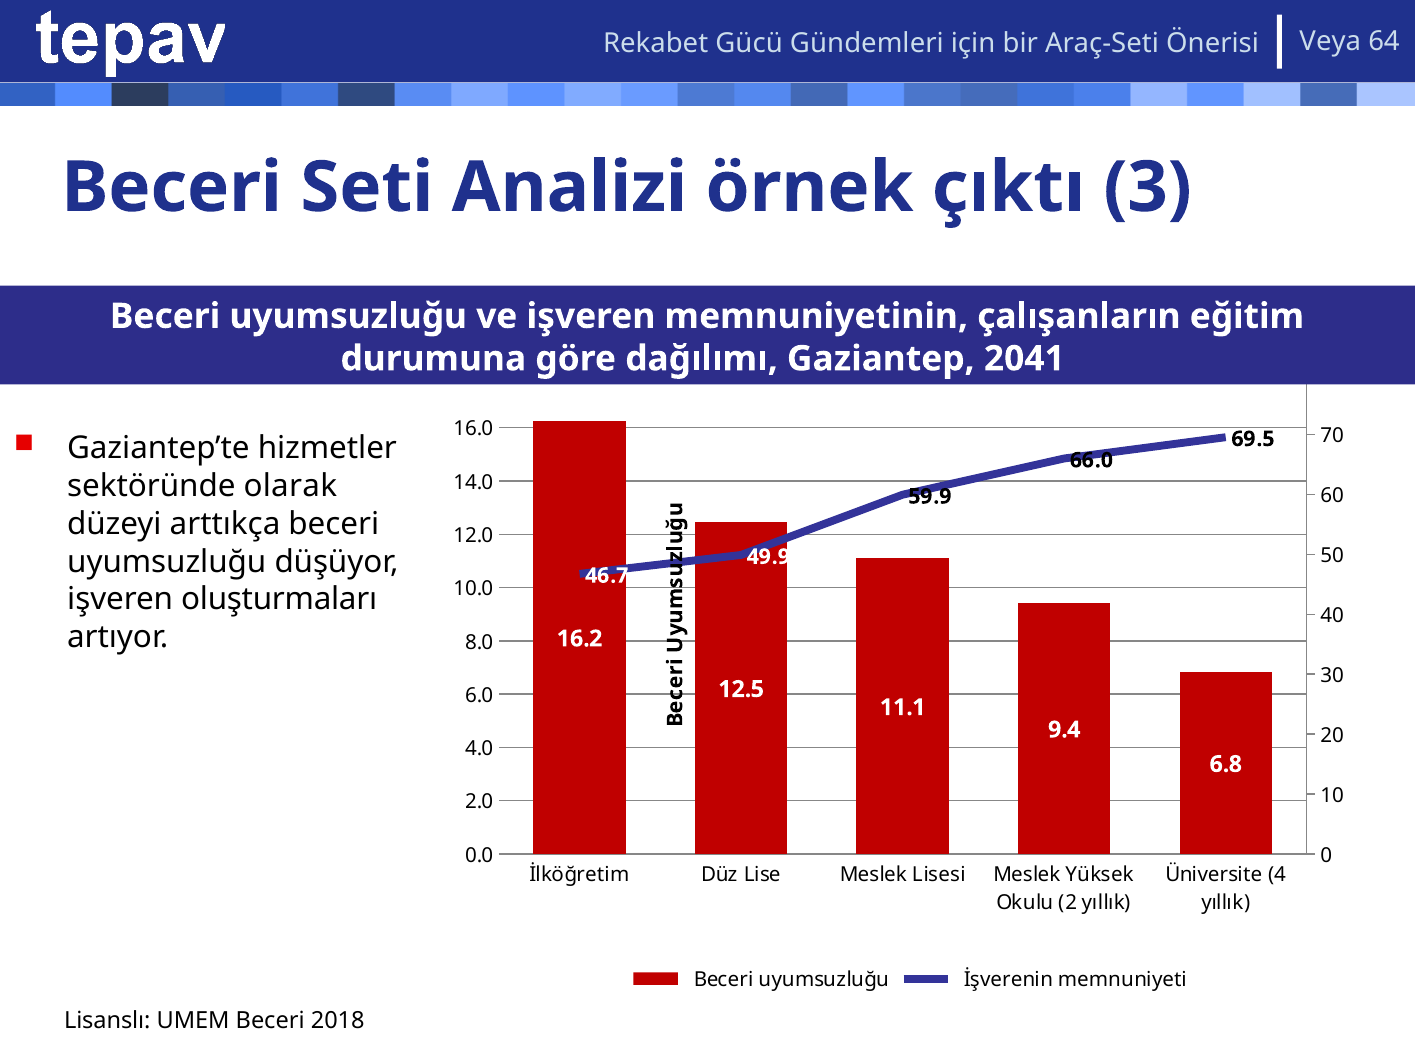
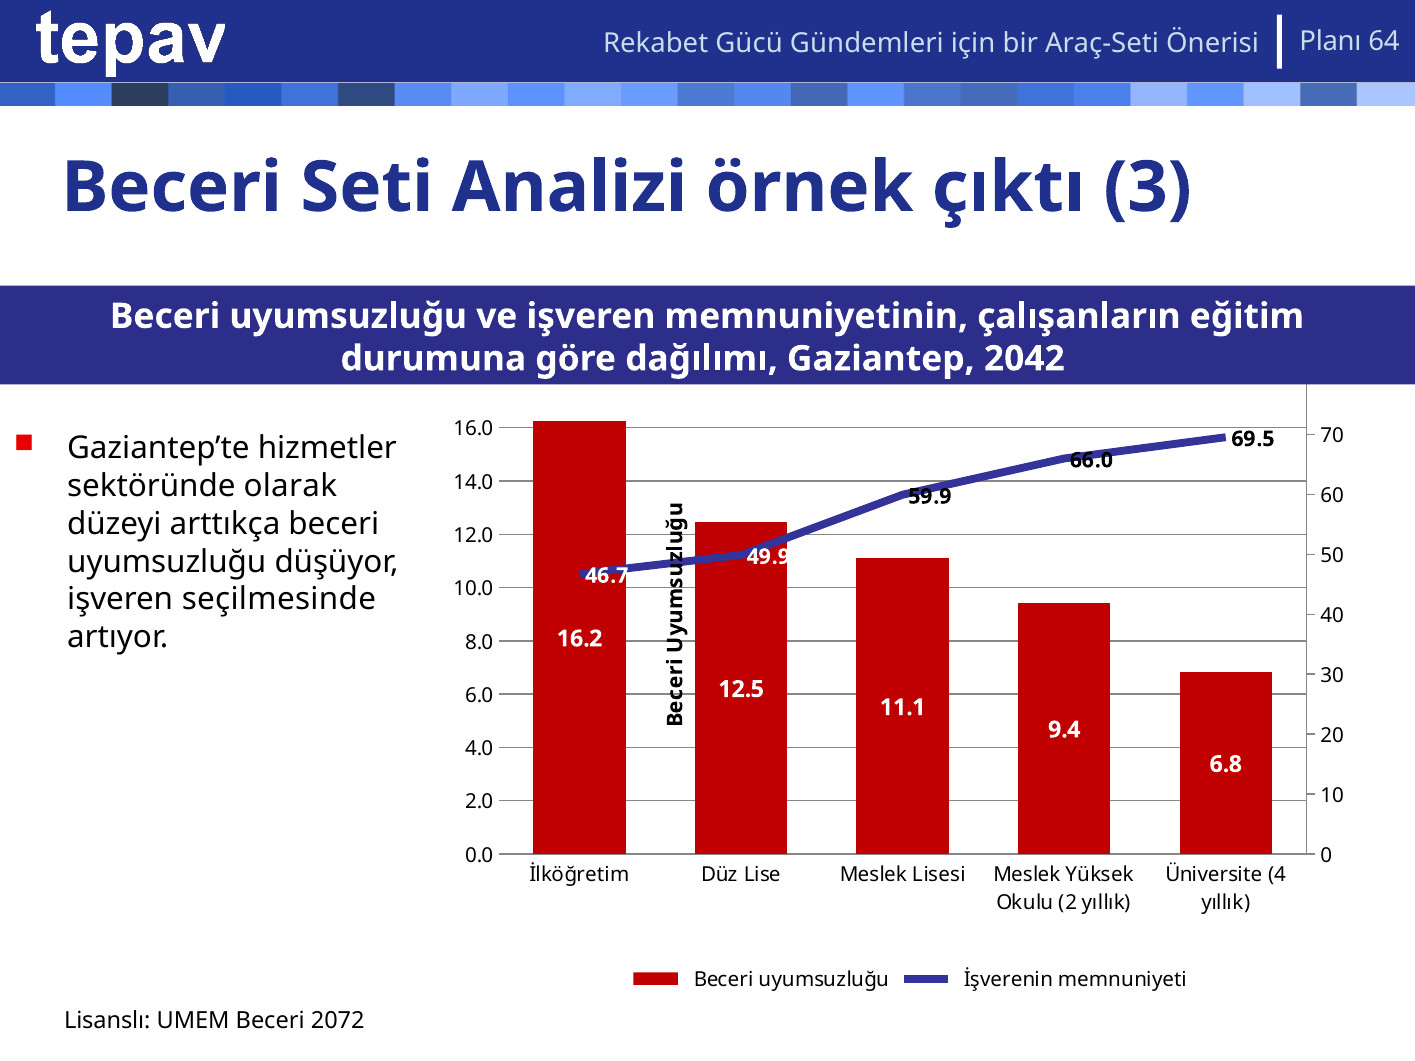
Veya: Veya -> Planı (1330, 41)
2041: 2041 -> 2042 (1024, 359)
oluşturmaları: oluşturmaları -> seçilmesinde (279, 600)
2018: 2018 -> 2072 (338, 1021)
